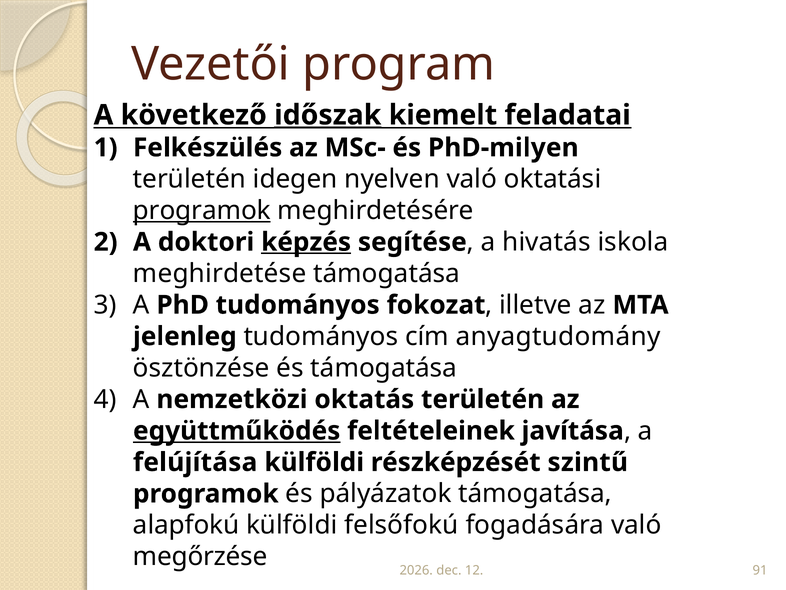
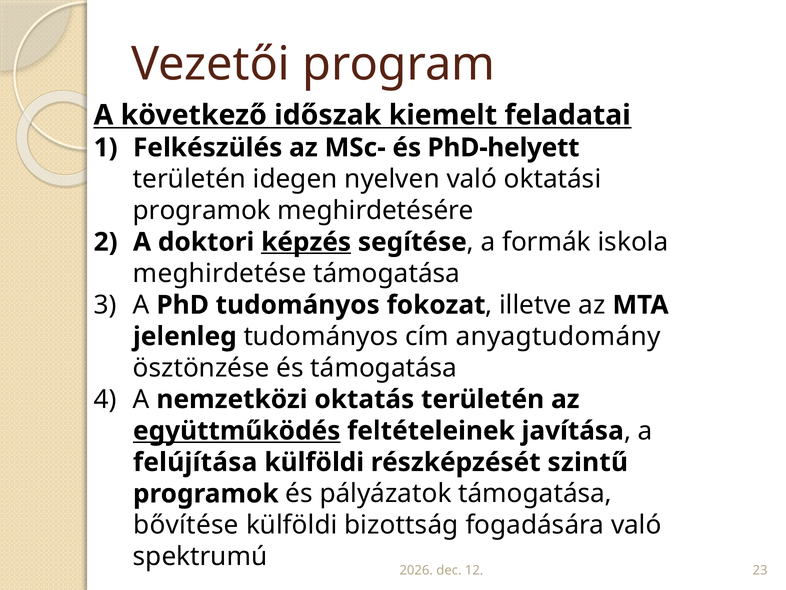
időszak underline: present -> none (328, 115)
PhD-milyen: PhD-milyen -> PhD-helyett (503, 148)
programok underline: present -> none (202, 210)
hivatás: hivatás -> formák (547, 242)
alapfokú: alapfokú -> bővítése (186, 525)
felsőfokú: felsőfokú -> bizottság (401, 525)
megőrzése: megőrzése -> spektrumú (200, 556)
91: 91 -> 23 (760, 570)
